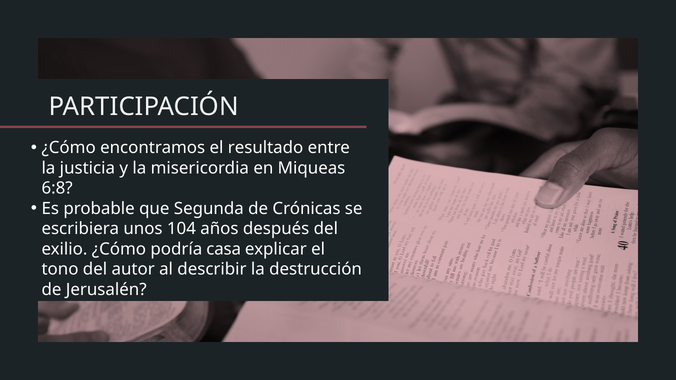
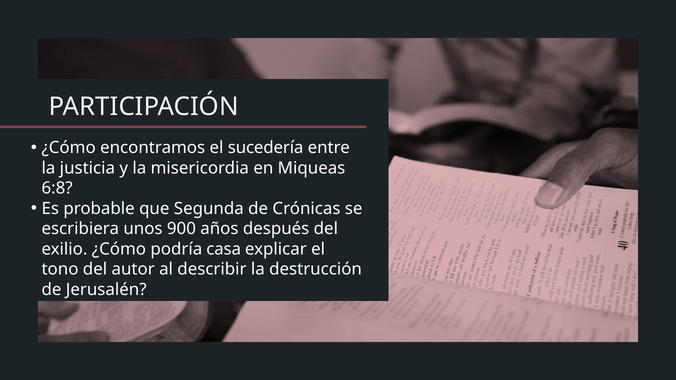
resultado: resultado -> sucedería (266, 148)
104: 104 -> 900 (181, 229)
